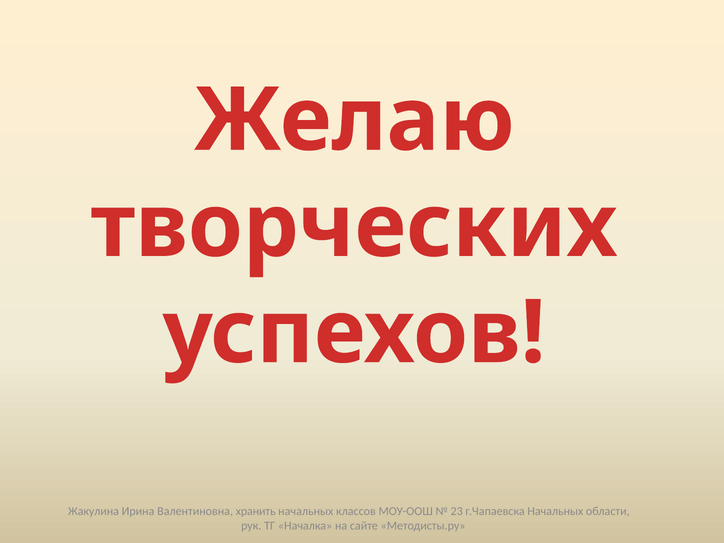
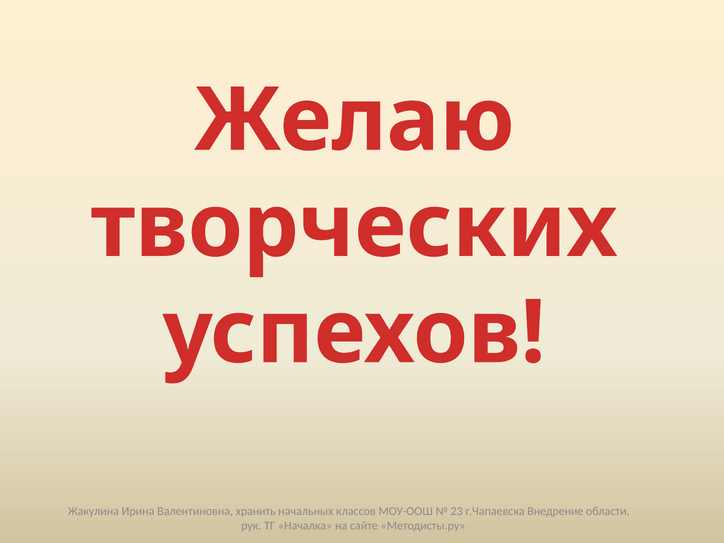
г.Чапаевска Начальных: Начальных -> Внедрение (555, 511)
